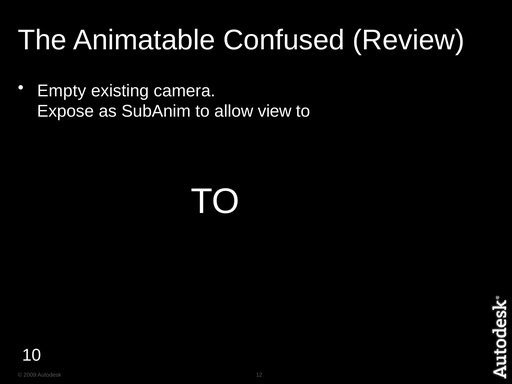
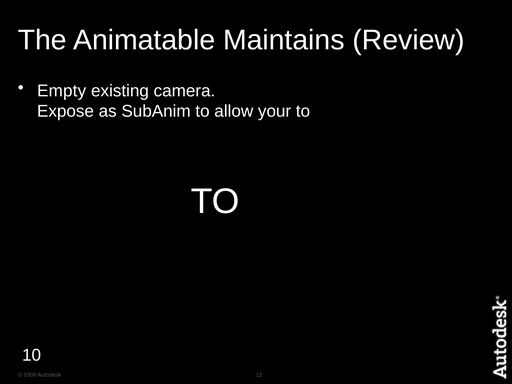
Confused: Confused -> Maintains (284, 40)
view: view -> your (275, 111)
